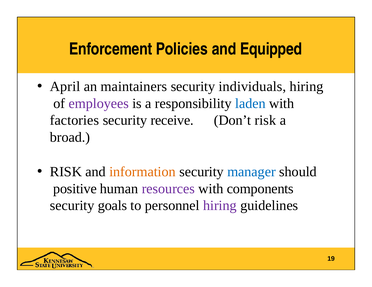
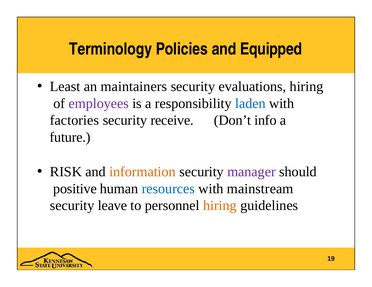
Enforcement: Enforcement -> Terminology (111, 49)
April: April -> Least (65, 87)
individuals: individuals -> evaluations (252, 87)
Don’t risk: risk -> info (265, 121)
broad: broad -> future (70, 137)
manager colour: blue -> purple (251, 172)
resources colour: purple -> blue (168, 189)
components: components -> mainstream (260, 189)
goals: goals -> leave (112, 206)
hiring colour: purple -> orange (220, 206)
